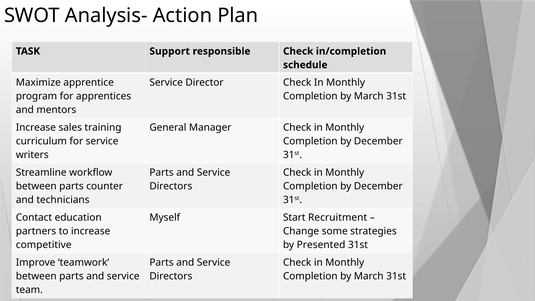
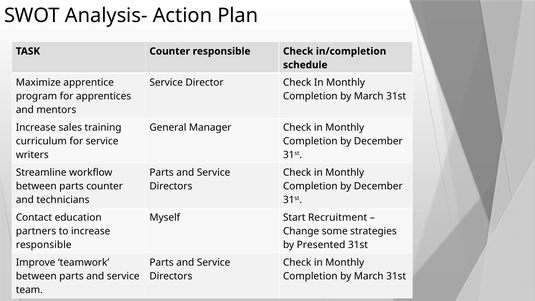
TASK Support: Support -> Counter (170, 51)
competitive: competitive -> responsible (44, 245)
